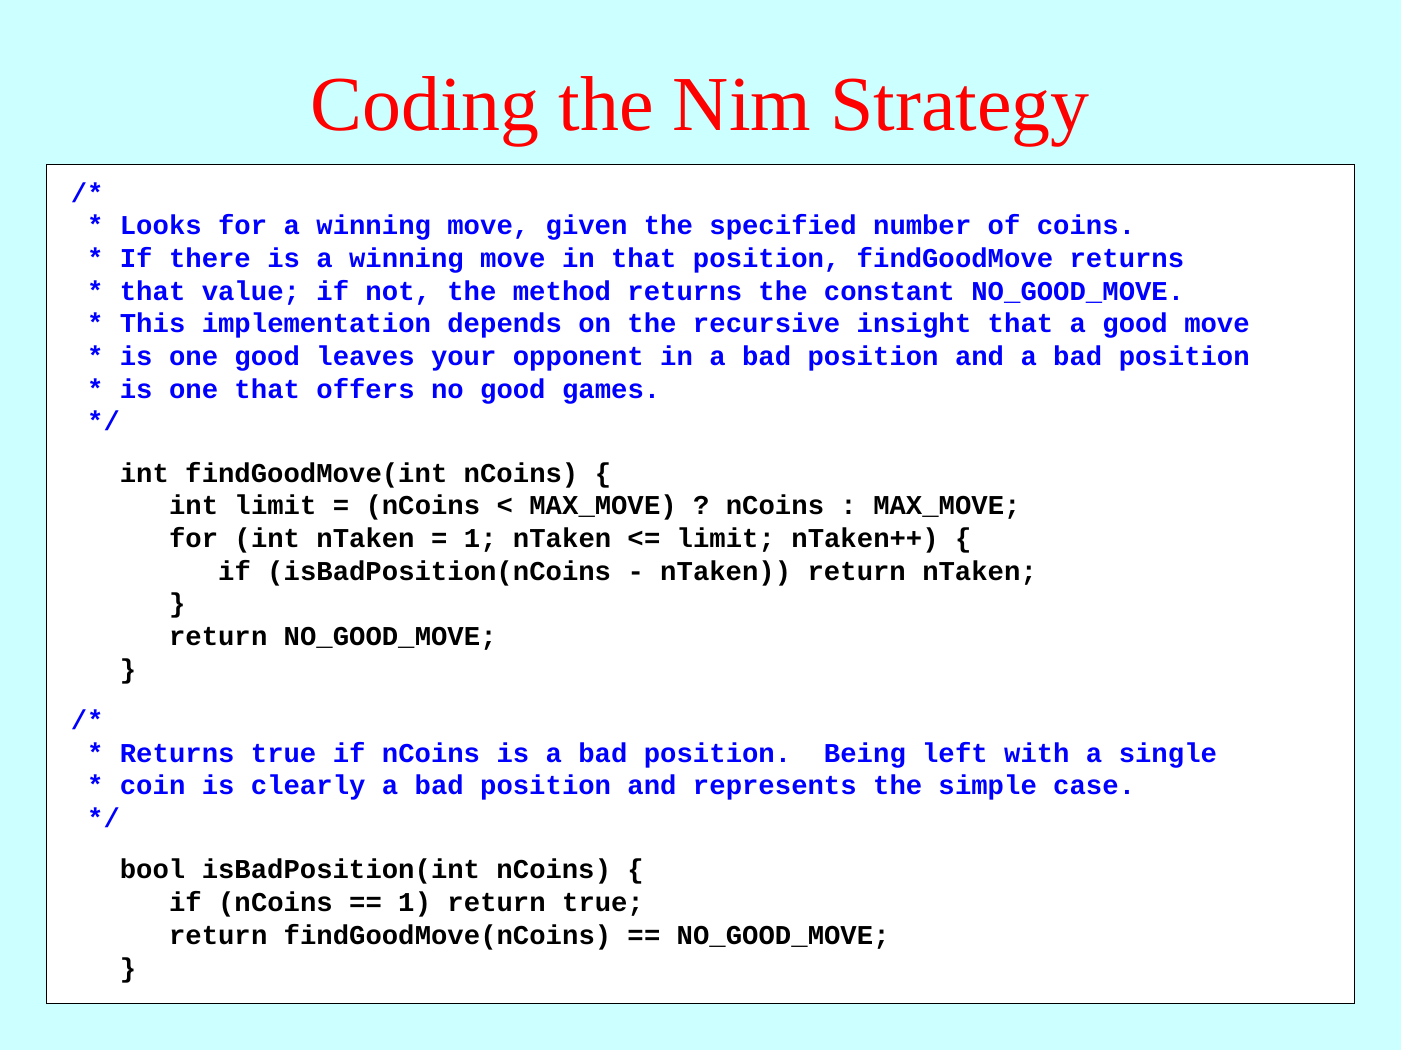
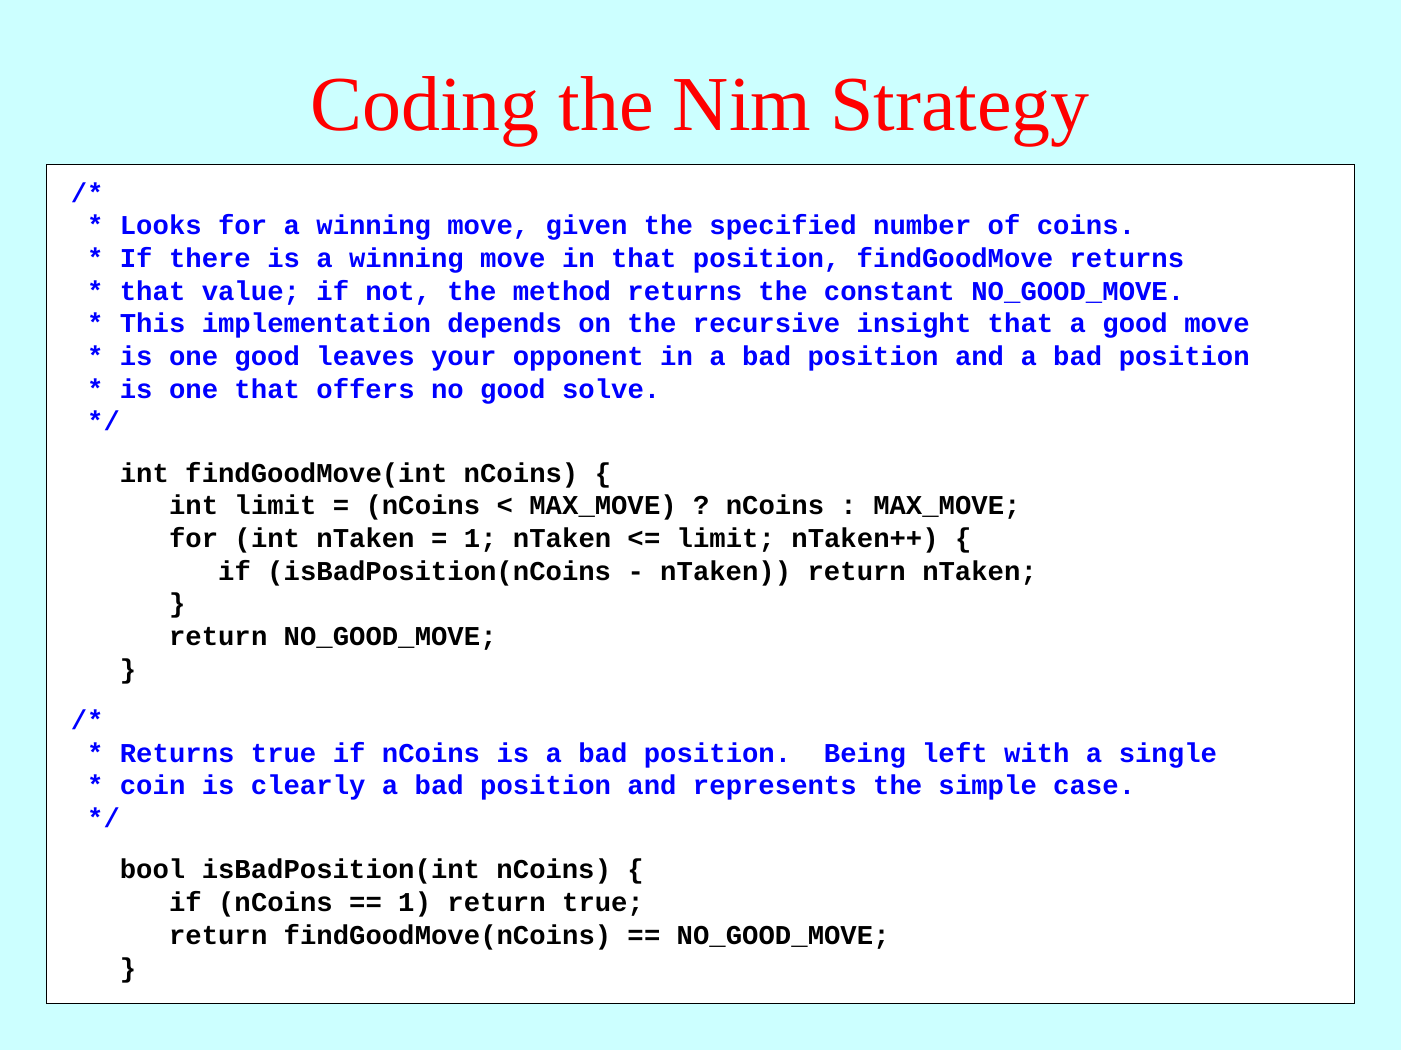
games: games -> solve (611, 389)
